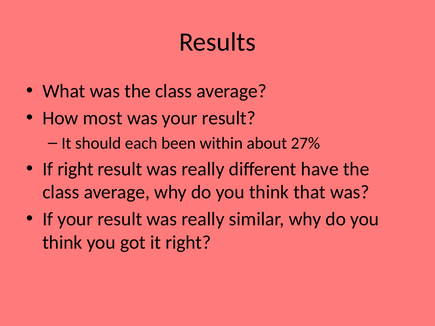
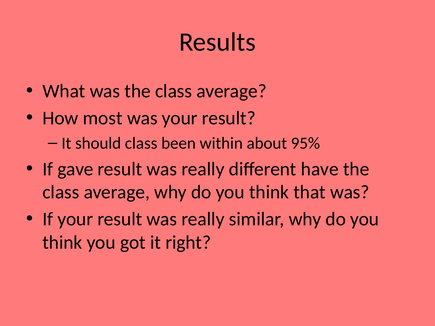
should each: each -> class (141, 143)
27%: 27% -> 95% (305, 143)
If right: right -> gave (75, 169)
